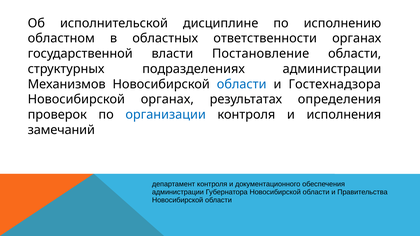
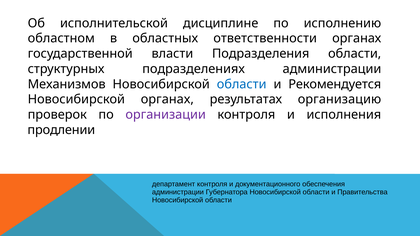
Постановление: Постановление -> Подразделения (261, 54)
Гостехнадзора: Гостехнадзора -> Рекомендуется (335, 84)
определения: определения -> организацию (339, 99)
организации colour: blue -> purple (166, 115)
замечаний: замечаний -> продлении (61, 130)
